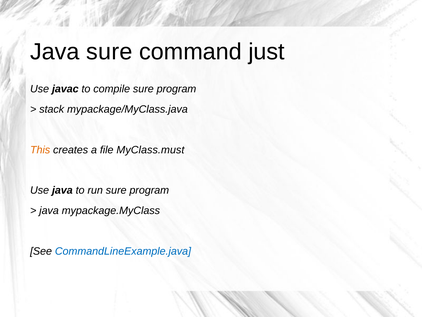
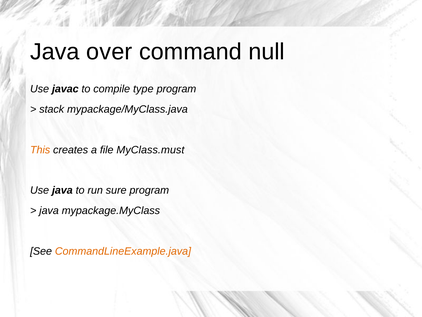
Java sure: sure -> over (109, 52)
just: just -> null (267, 52)
compile sure: sure -> type (143, 89)
CommandLineExample.java colour: blue -> orange (123, 251)
